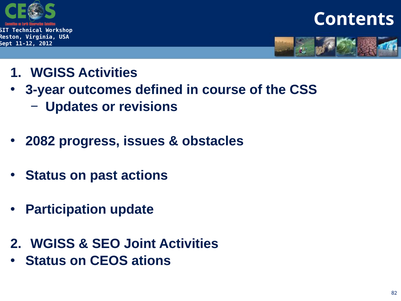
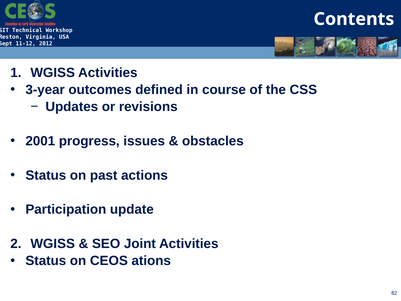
2082: 2082 -> 2001 (40, 141)
